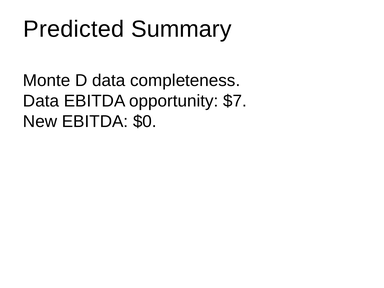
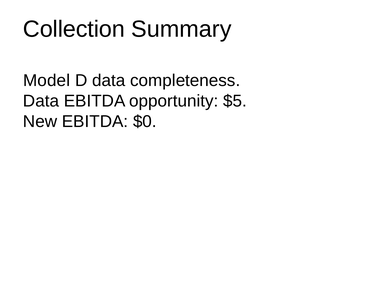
Predicted: Predicted -> Collection (74, 29)
Monte: Monte -> Model (47, 81)
$7: $7 -> $5 (235, 101)
